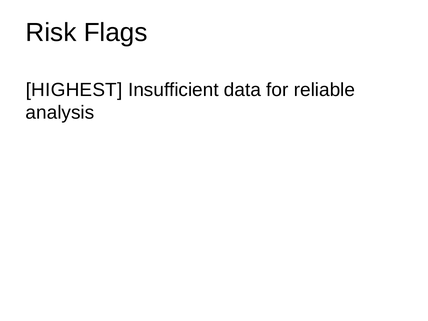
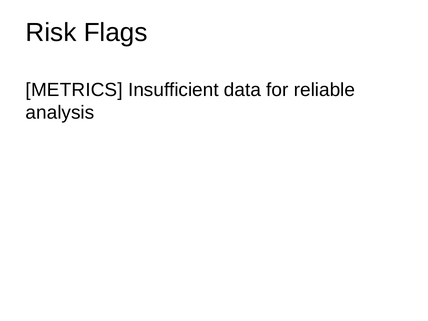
HIGHEST: HIGHEST -> METRICS (74, 90)
